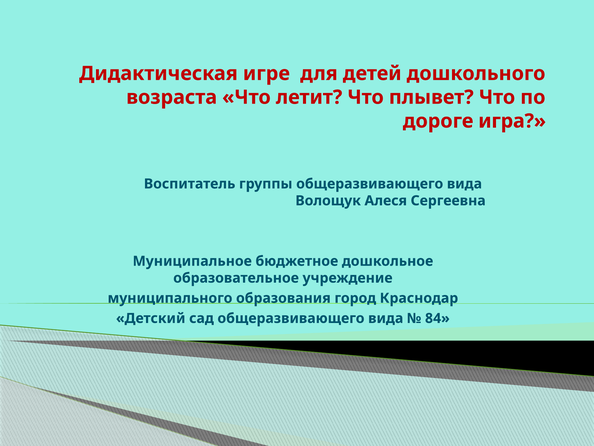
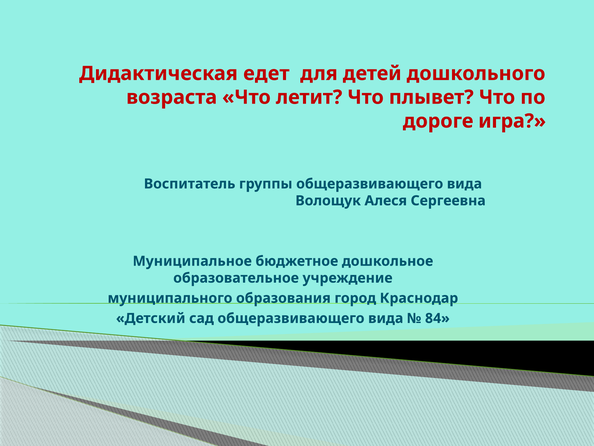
игре: игре -> едет (266, 73)
